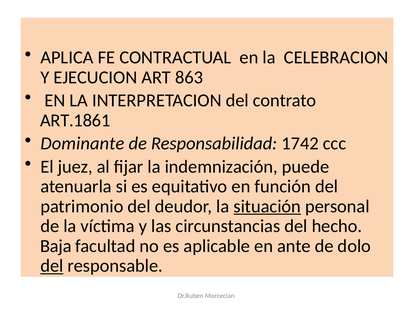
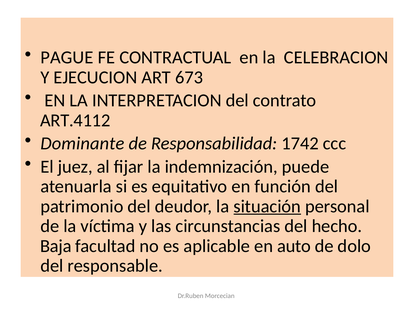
APLICA: APLICA -> PAGUE (67, 58)
863: 863 -> 673 (189, 77)
ART.1861: ART.1861 -> ART.4112 (75, 121)
ante: ante -> auto (294, 246)
del underline: present -> none (52, 266)
